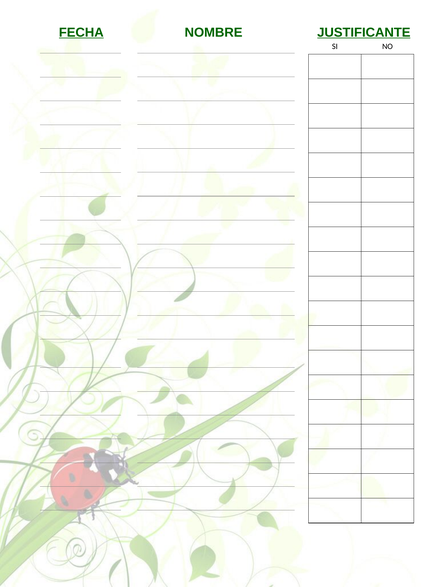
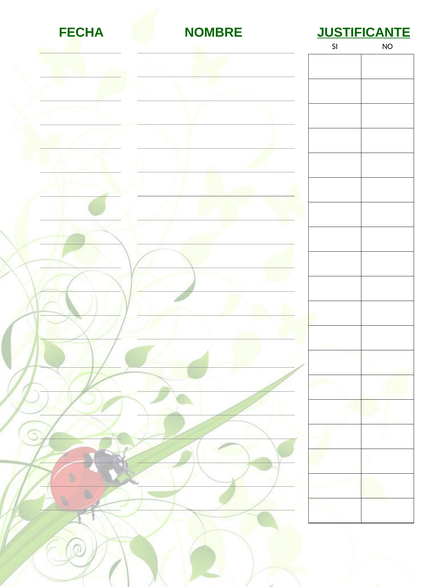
FECHA underline: present -> none (81, 32)
